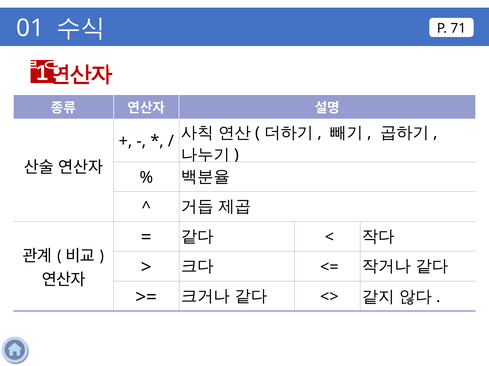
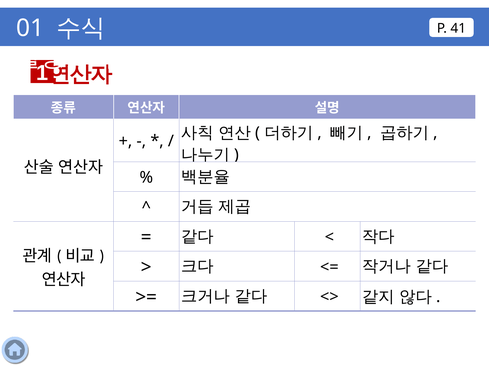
71: 71 -> 41 (458, 28)
